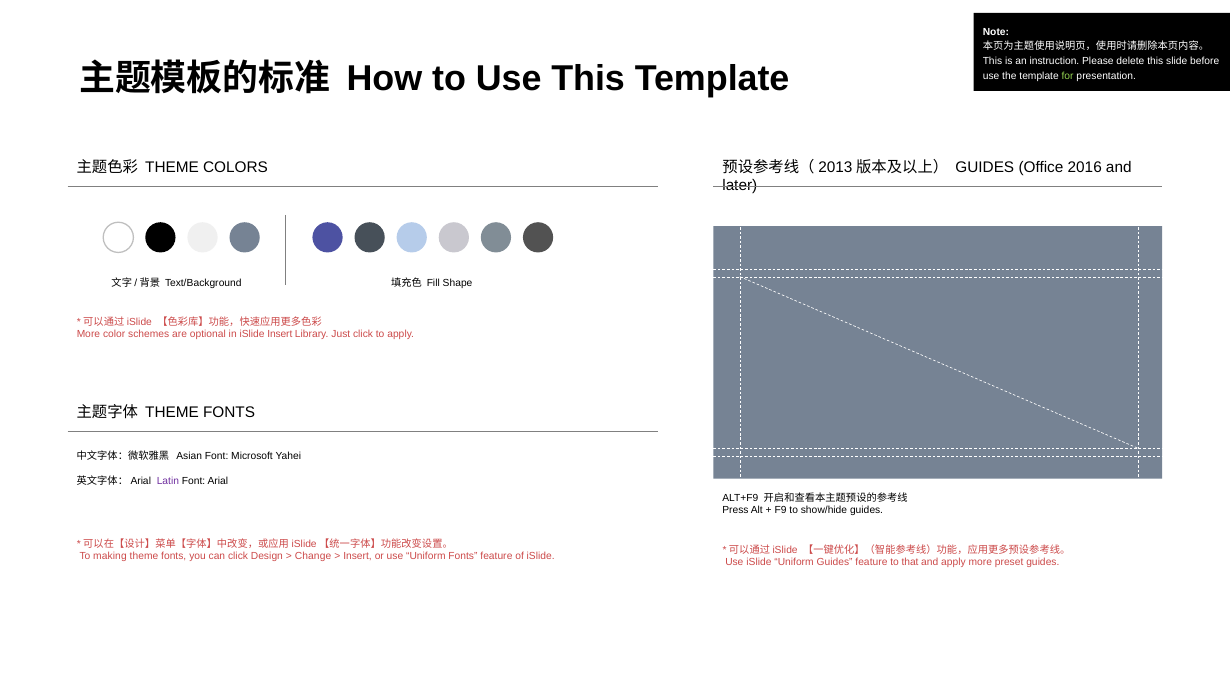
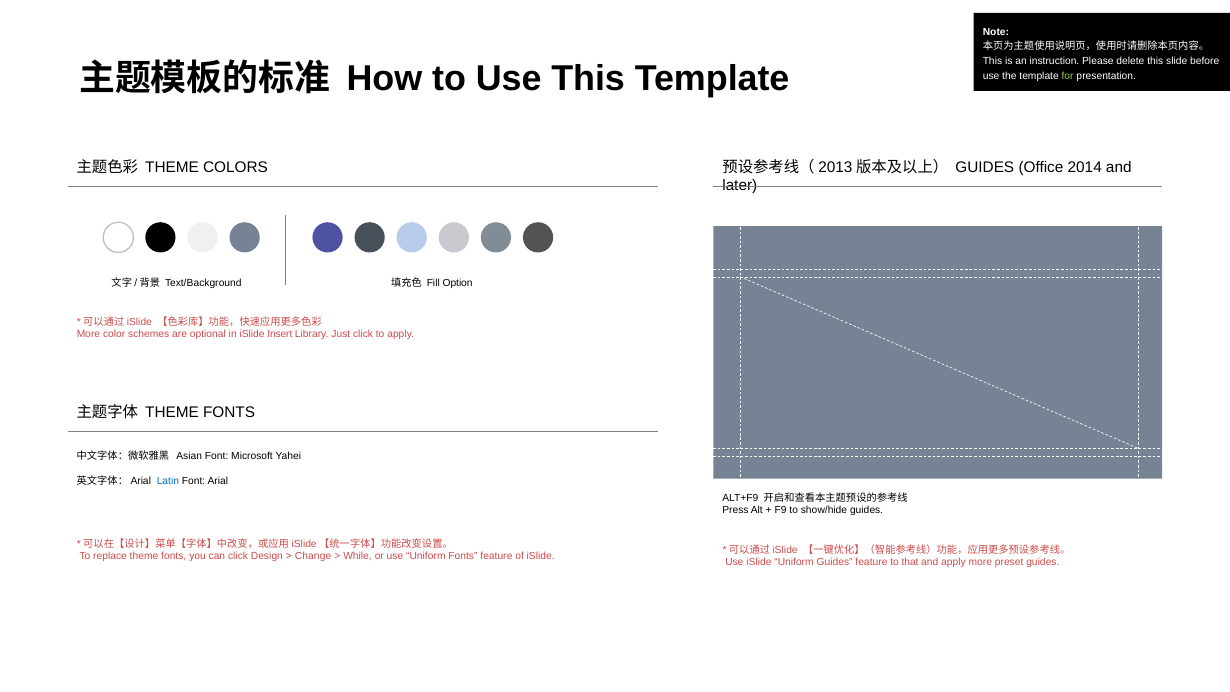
2016: 2016 -> 2014 (1085, 167)
Shape: Shape -> Option (458, 283)
Latin colour: purple -> blue (168, 481)
making: making -> replace (110, 556)
Insert: Insert -> While (358, 556)
